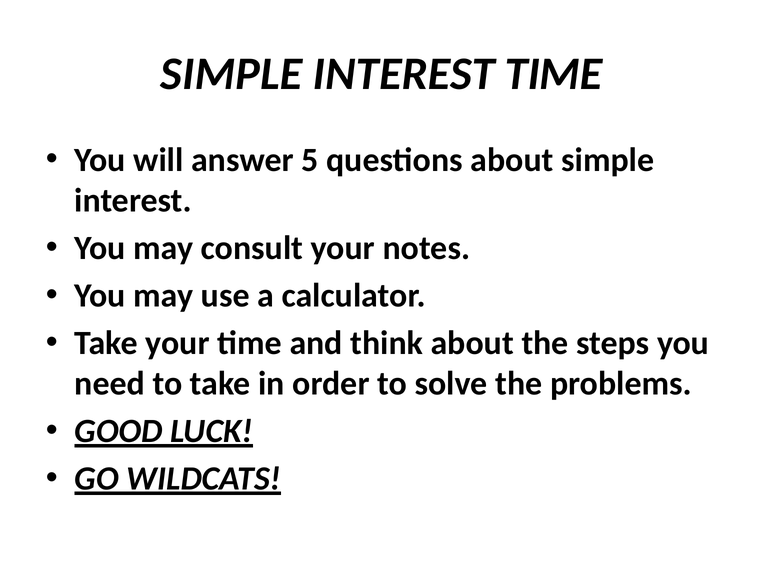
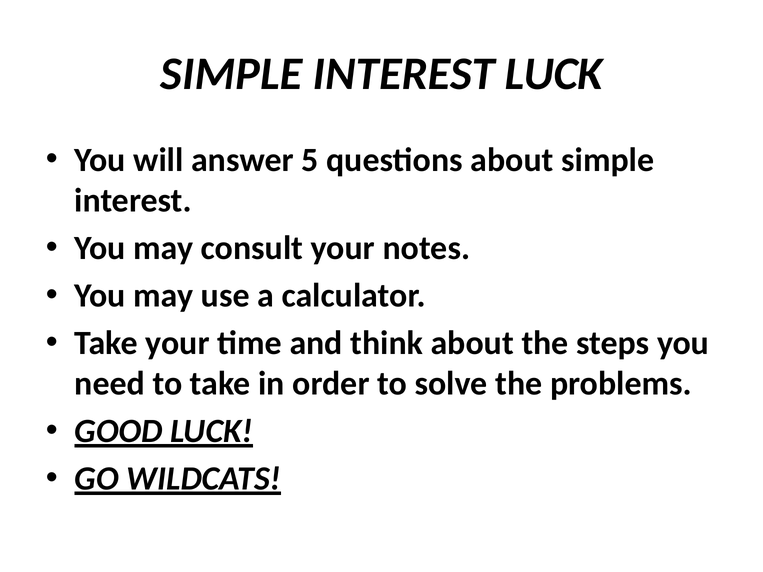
INTEREST TIME: TIME -> LUCK (554, 74)
